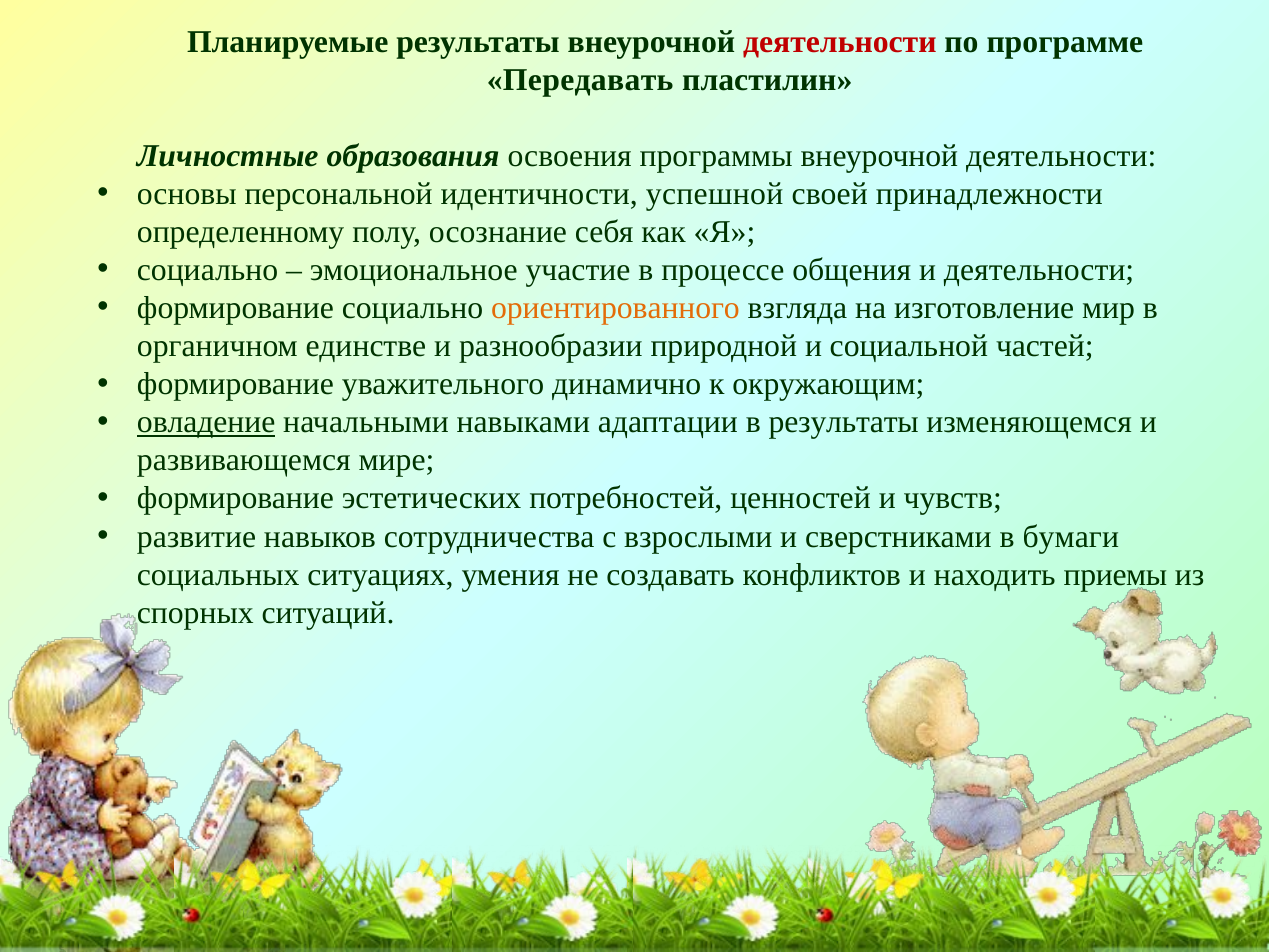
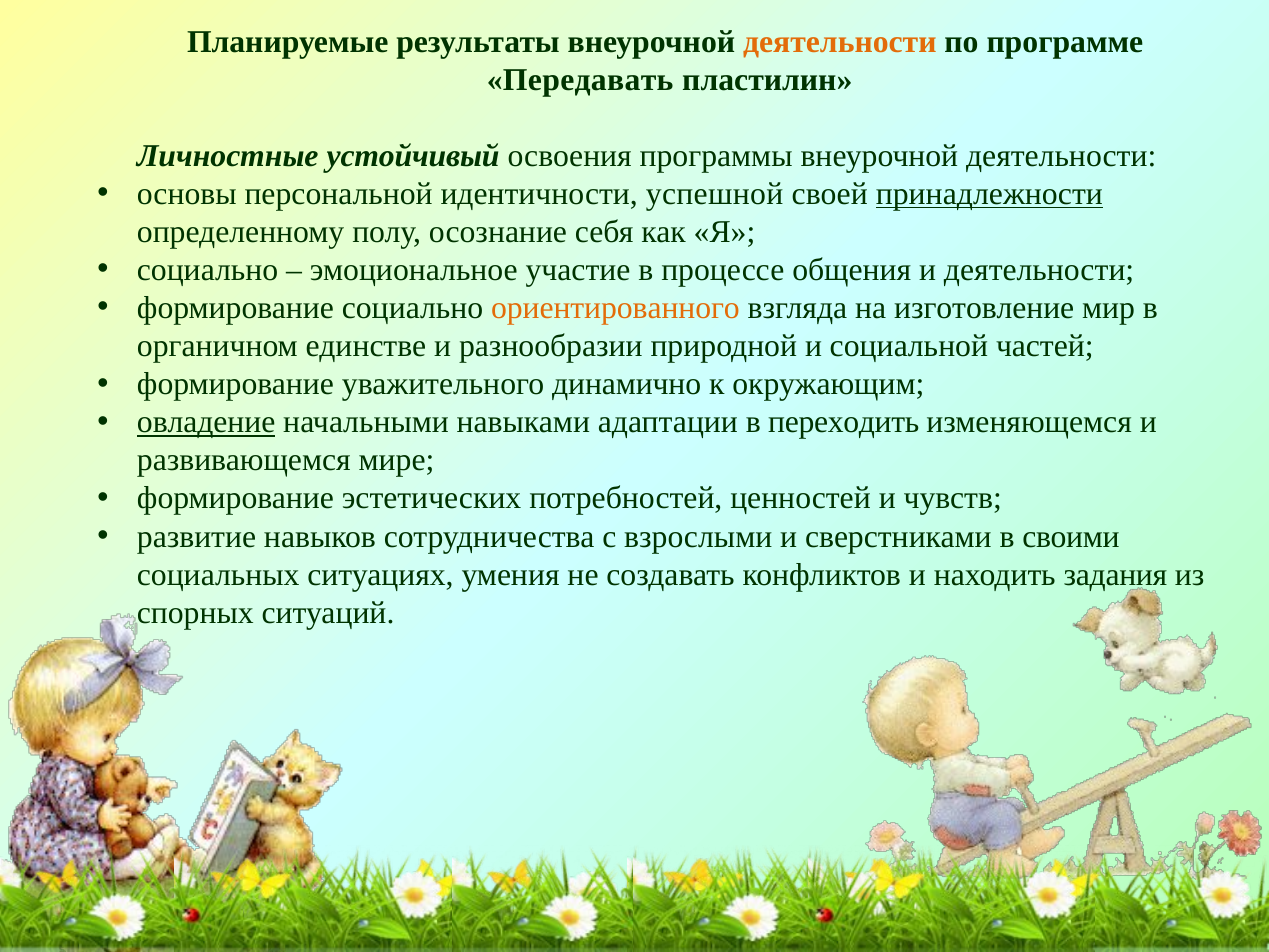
деятельности colour: red -> orange (840, 42)
образования: образования -> устойчивый (413, 156)
принадлежности underline: none -> present (989, 194)
в результаты: результаты -> переходить (844, 422)
бумаги: бумаги -> своими (1071, 536)
приемы: приемы -> задания (1115, 575)
